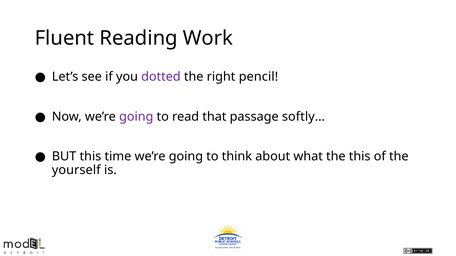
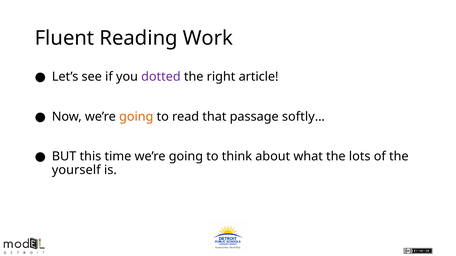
pencil: pencil -> article (259, 77)
going colour: purple -> orange (136, 117)
the this: this -> lots (360, 157)
